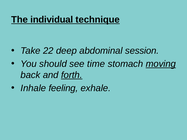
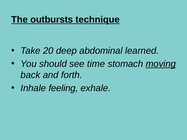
individual: individual -> outbursts (52, 20)
22: 22 -> 20 (48, 51)
session: session -> learned (142, 51)
forth underline: present -> none (72, 75)
